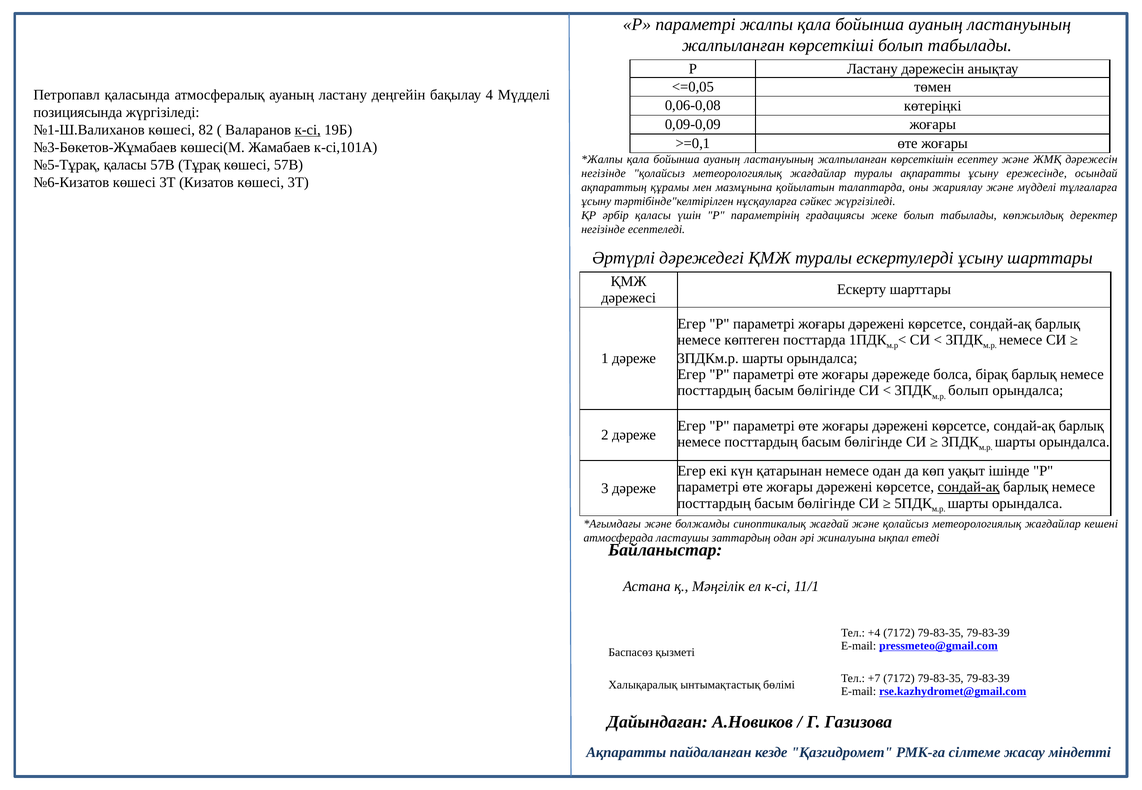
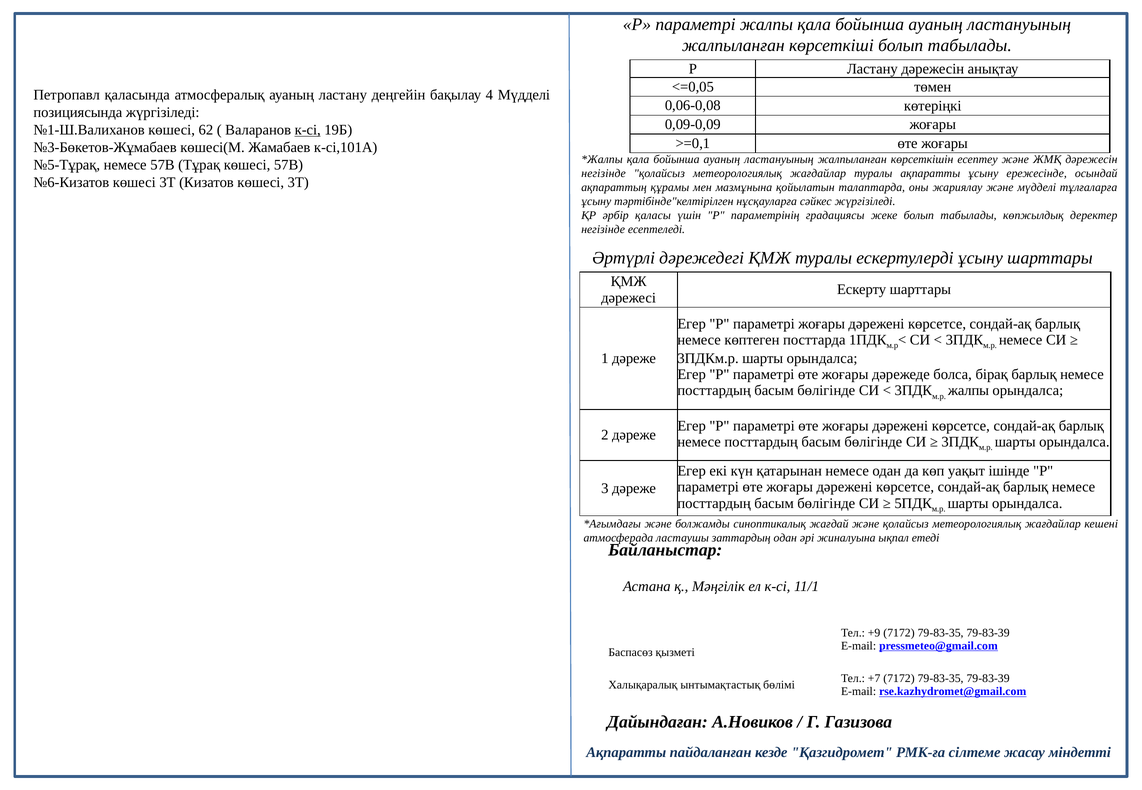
82: 82 -> 62 (206, 130)
№5-Тұрақ қаласы: қаласы -> немесе (125, 165)
болып: болып -> жалпы (969, 391)
сондай-ақ underline: present -> none (969, 487)
+4: +4 -> +9 (874, 633)
